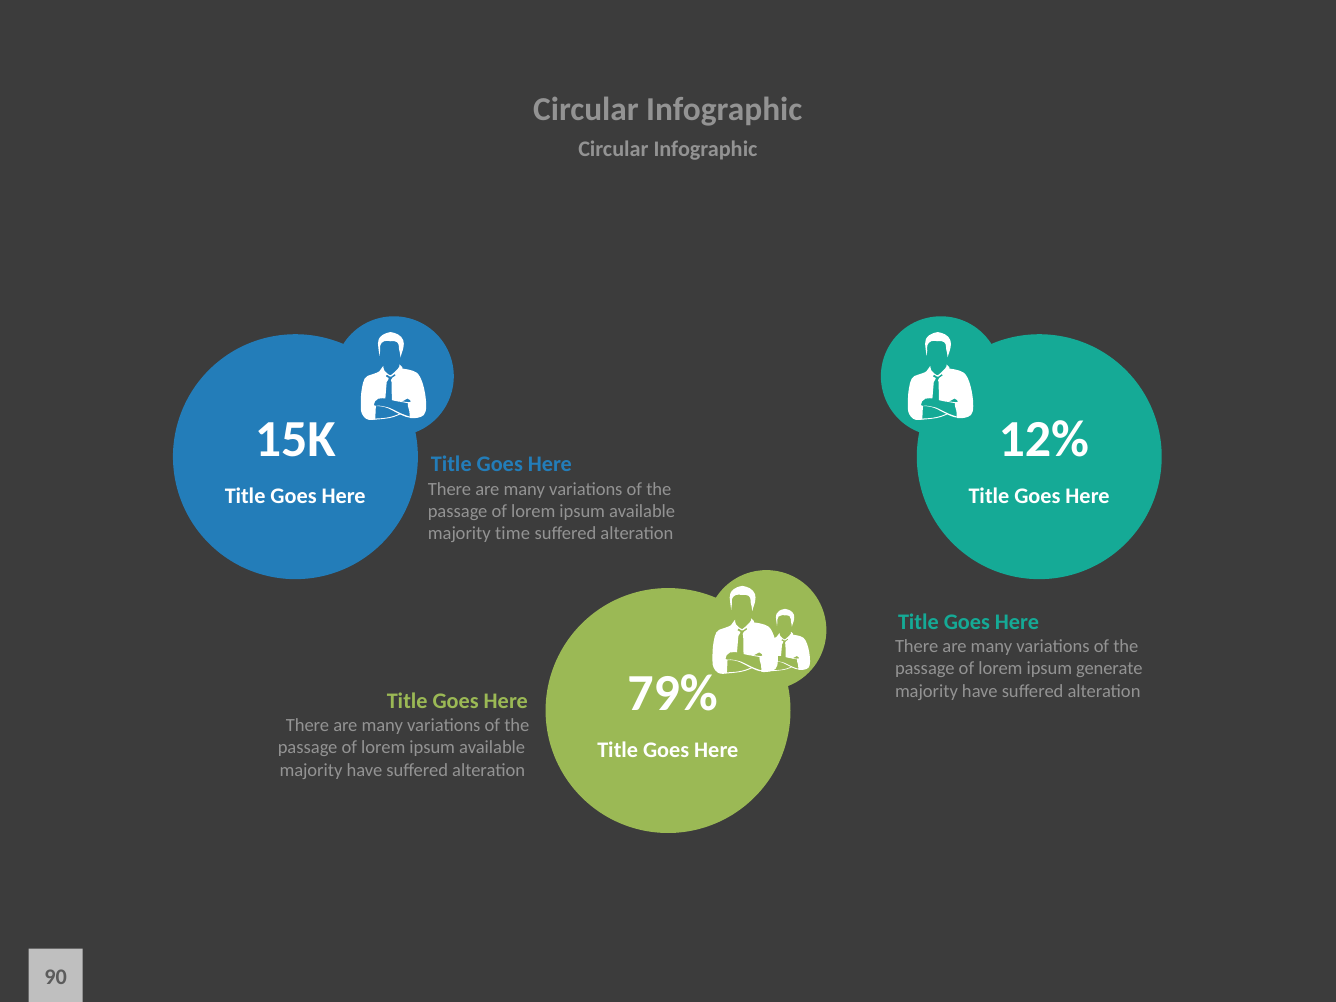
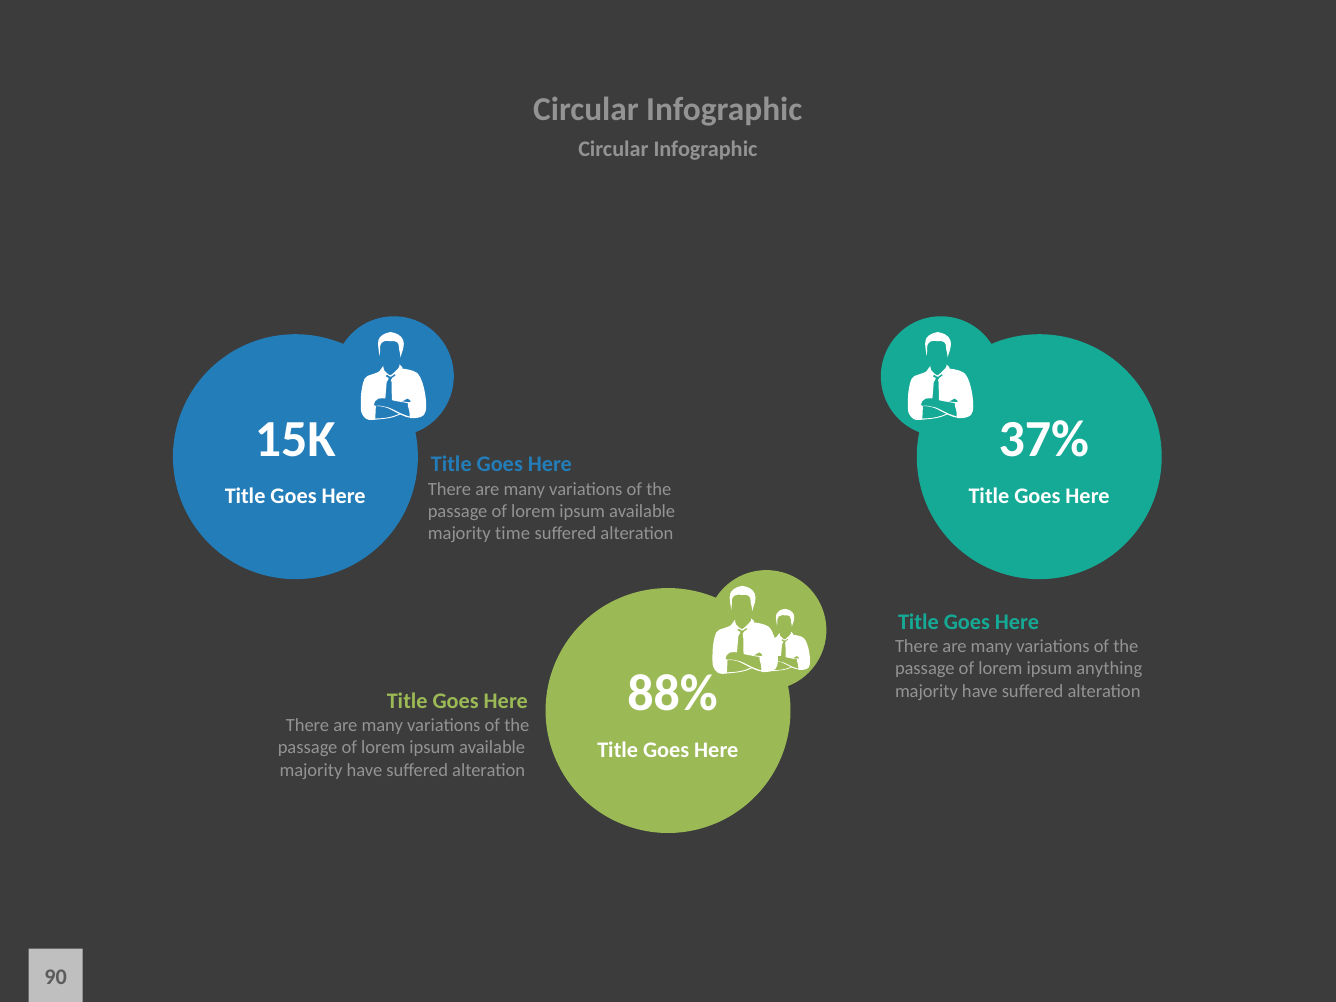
12%: 12% -> 37% (1044, 440)
generate: generate -> anything (1109, 669)
79%: 79% -> 88% (673, 693)
